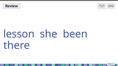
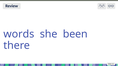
lesson: lesson -> words (19, 34)
